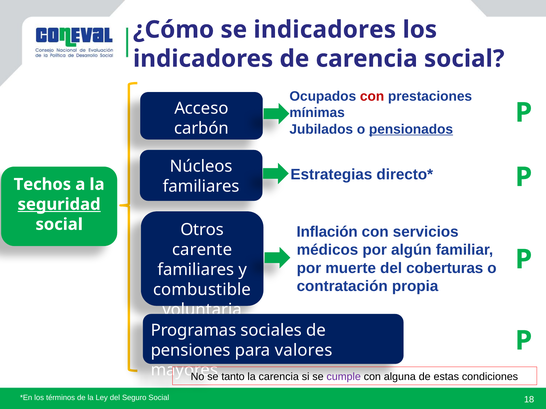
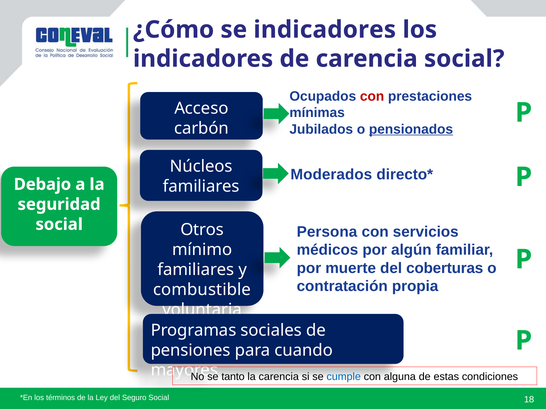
Estrategias: Estrategias -> Moderados (331, 175)
Techos: Techos -> Debajo (42, 185)
seguridad underline: present -> none (59, 205)
Inflación: Inflación -> Persona (327, 232)
carente: carente -> mínimo (202, 250)
valores: valores -> cuando (304, 351)
cumple colour: purple -> blue (344, 377)
